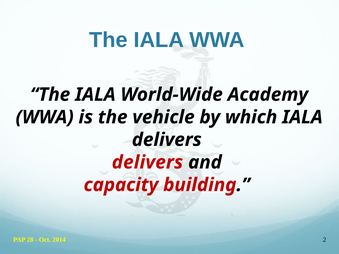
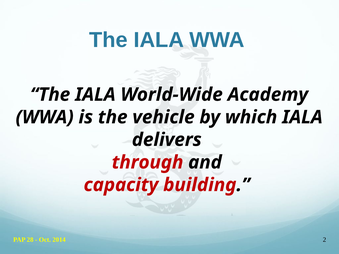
delivers: delivers -> through (148, 162)
